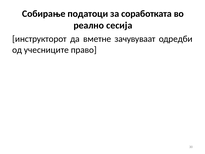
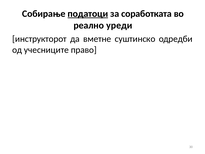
податоци underline: none -> present (88, 14)
сесија: сесија -> уреди (119, 25)
зачувуваат: зачувуваат -> суштинско (135, 39)
